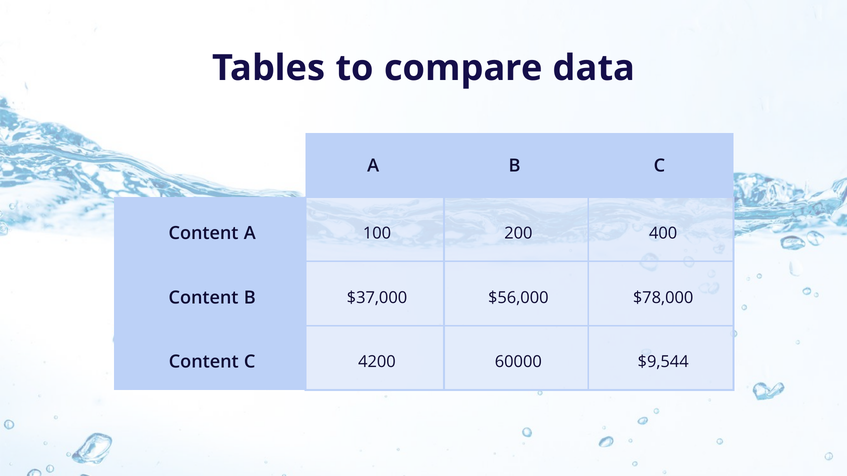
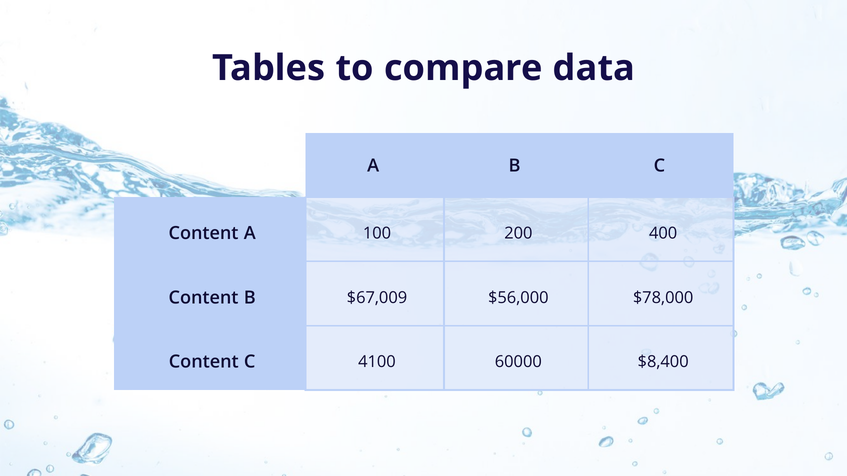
$37,000: $37,000 -> $67,009 (377, 298)
4200: 4200 -> 4100 (377, 362)
$9,544: $9,544 -> $8,400 (663, 362)
